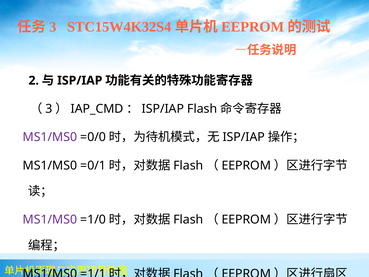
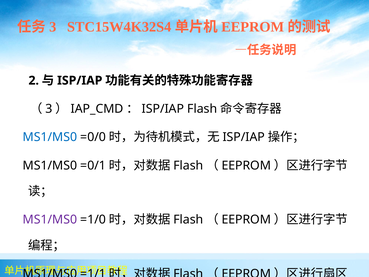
MS1/MS0 colour: purple -> blue (50, 137)
